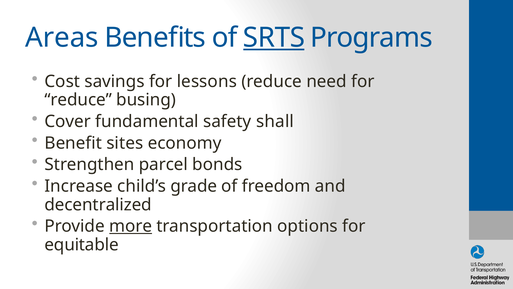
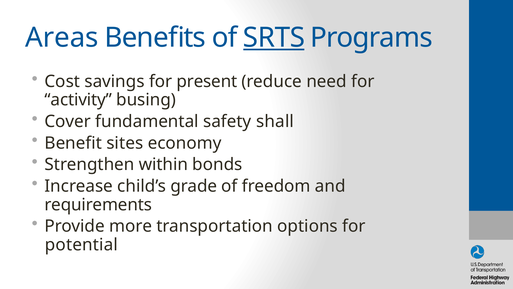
lessons: lessons -> present (207, 81)
reduce: reduce -> activity (78, 100)
parcel: parcel -> within (163, 164)
decentralized: decentralized -> requirements (98, 204)
more underline: present -> none (131, 226)
equitable: equitable -> potential (81, 244)
